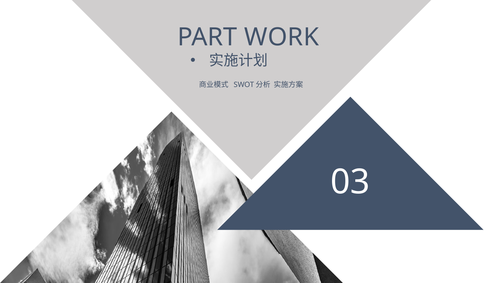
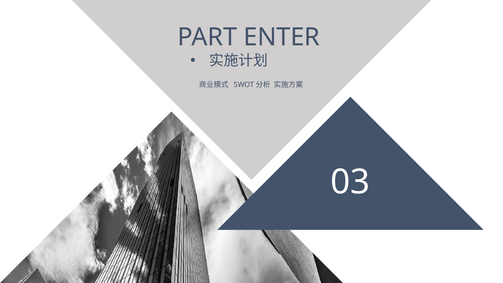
WORK: WORK -> ENTER (282, 37)
